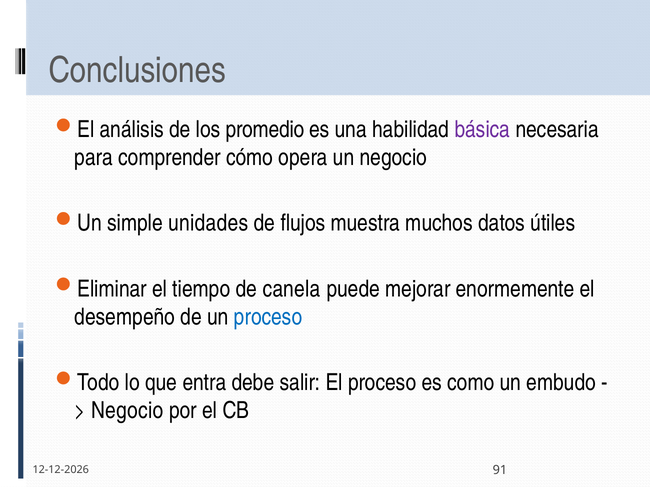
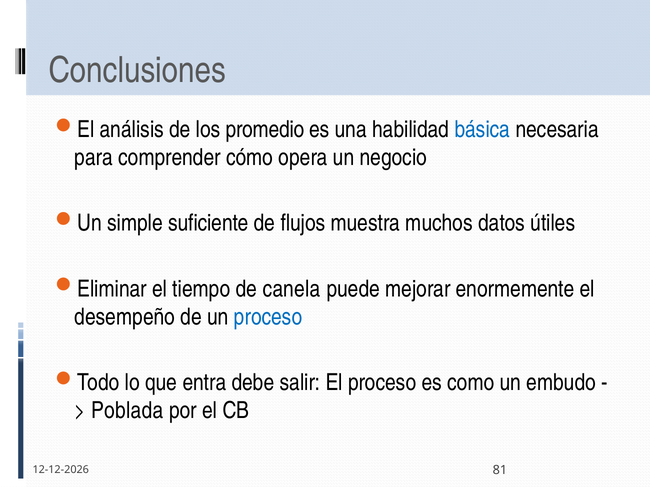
básica colour: purple -> blue (482, 130)
unidades: unidades -> suficiente (208, 223)
Negocio: Negocio -> Poblada (127, 411)
91: 91 -> 81 (500, 471)
